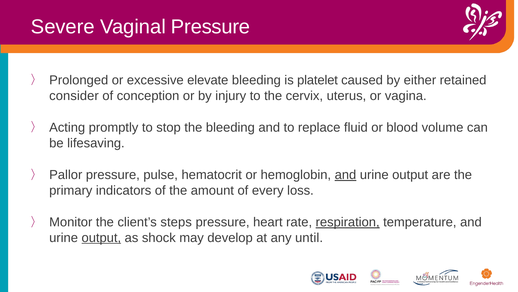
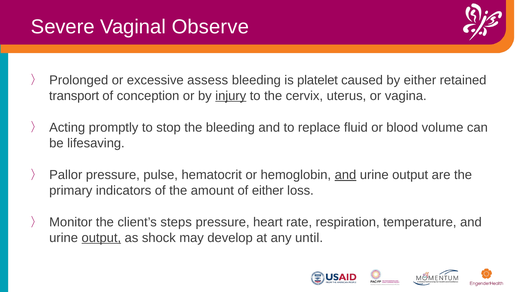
Vaginal Pressure: Pressure -> Observe (210, 27)
elevate: elevate -> assess (208, 80)
consider: consider -> transport (74, 96)
injury underline: none -> present (231, 96)
of every: every -> either (268, 190)
respiration underline: present -> none (348, 222)
